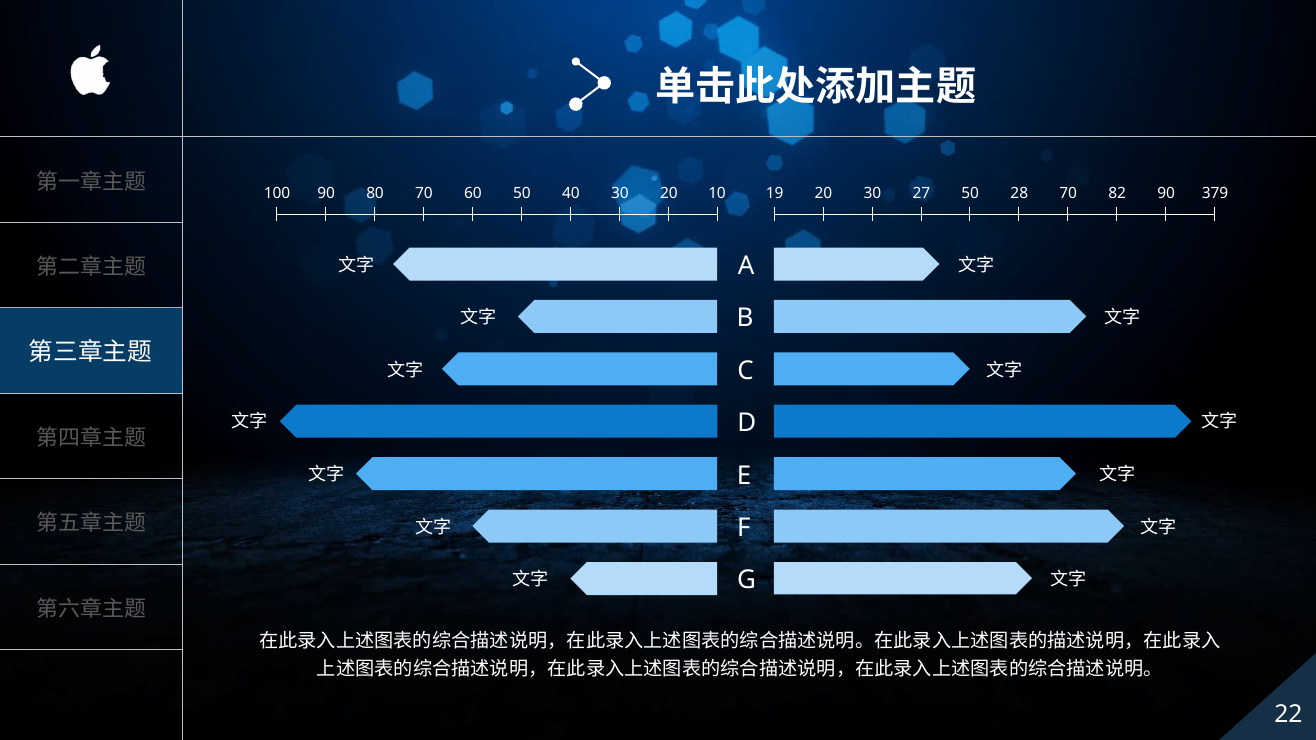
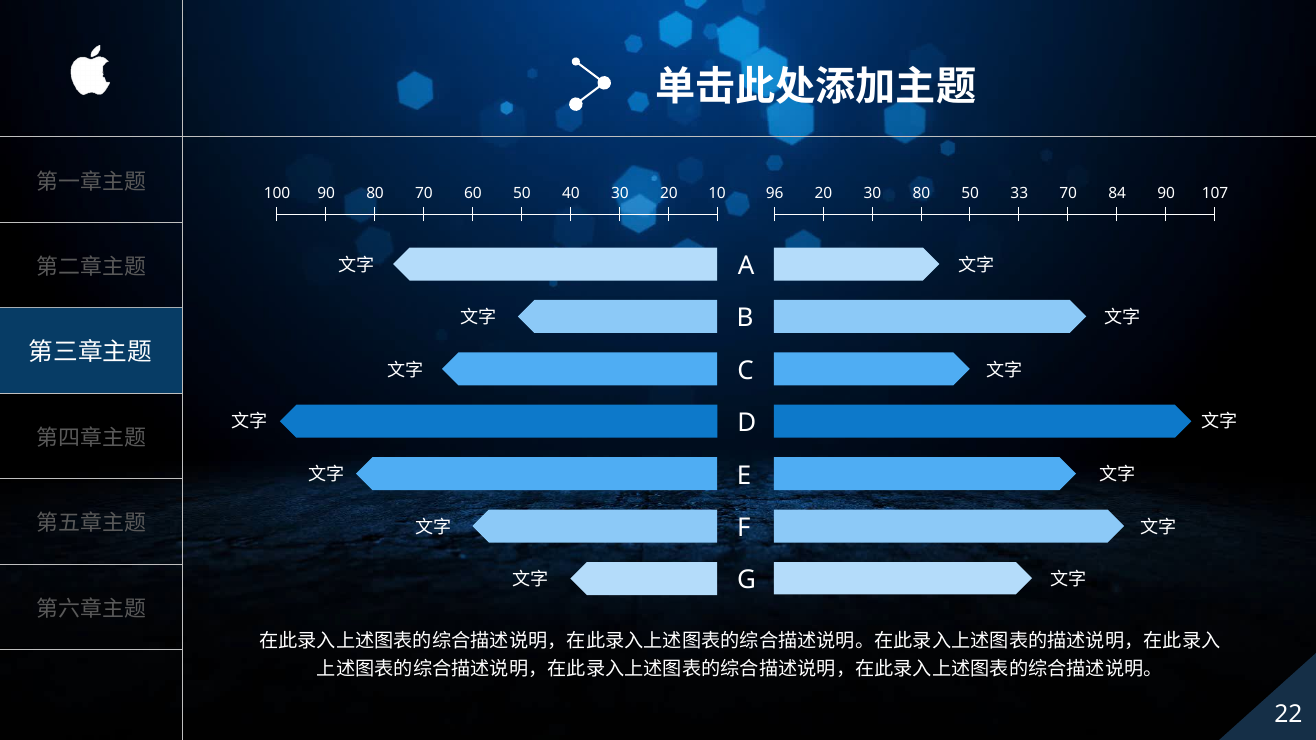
19: 19 -> 96 (775, 194)
30 27: 27 -> 80 (921, 194)
28: 28 -> 33 (1019, 194)
82: 82 -> 84 (1117, 194)
379: 379 -> 107 (1215, 194)
